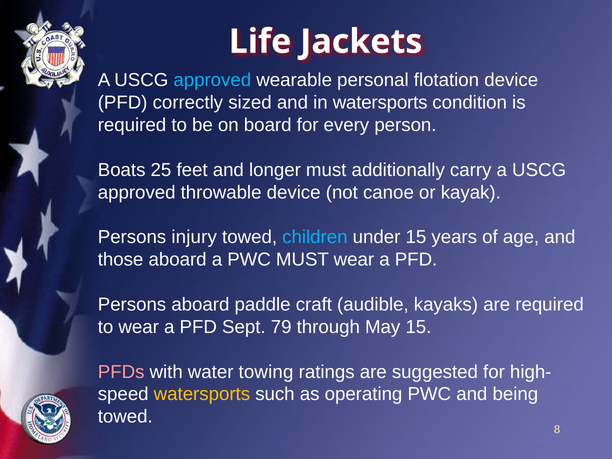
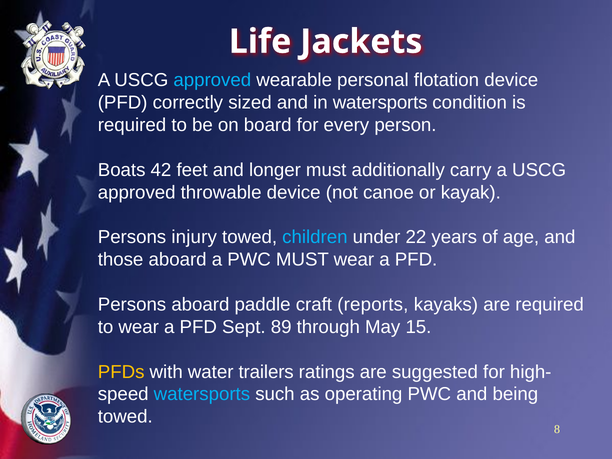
25: 25 -> 42 (161, 170)
under 15: 15 -> 22 (416, 237)
audible: audible -> reports (373, 305)
79: 79 -> 89 (281, 327)
PFDs colour: pink -> yellow (121, 372)
towing: towing -> trailers (266, 372)
watersports colour: yellow -> light blue (202, 394)
